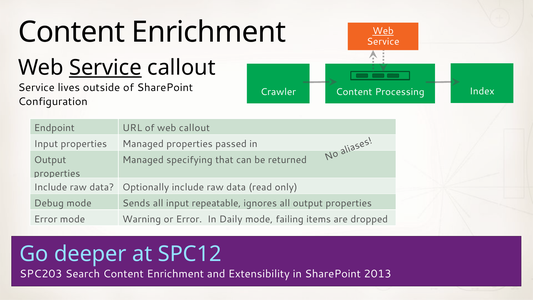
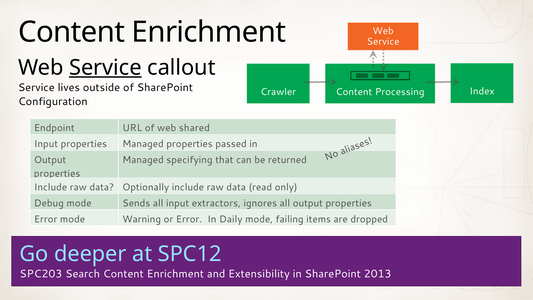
Web underline: present -> none (383, 31)
web callout: callout -> shared (194, 128)
repeatable: repeatable -> extractors (216, 203)
